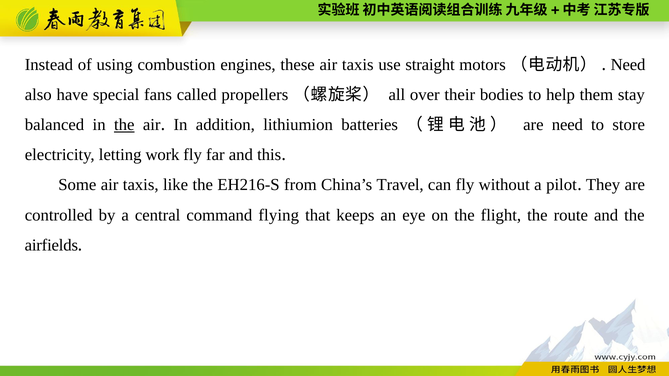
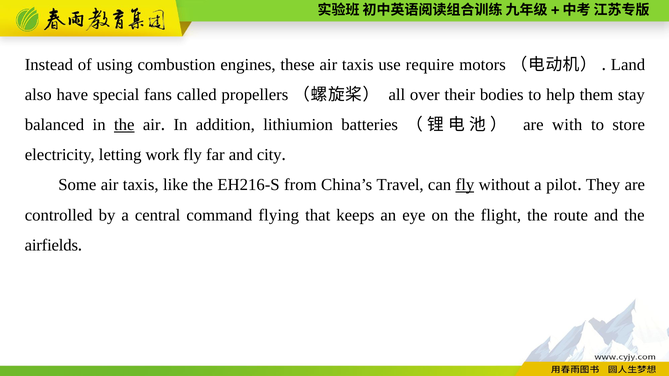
straight: straight -> require (430, 65)
Need: Need -> Land (628, 65)
are need: need -> with (567, 125)
this: this -> city (269, 155)
fly underline: none -> present (465, 185)
